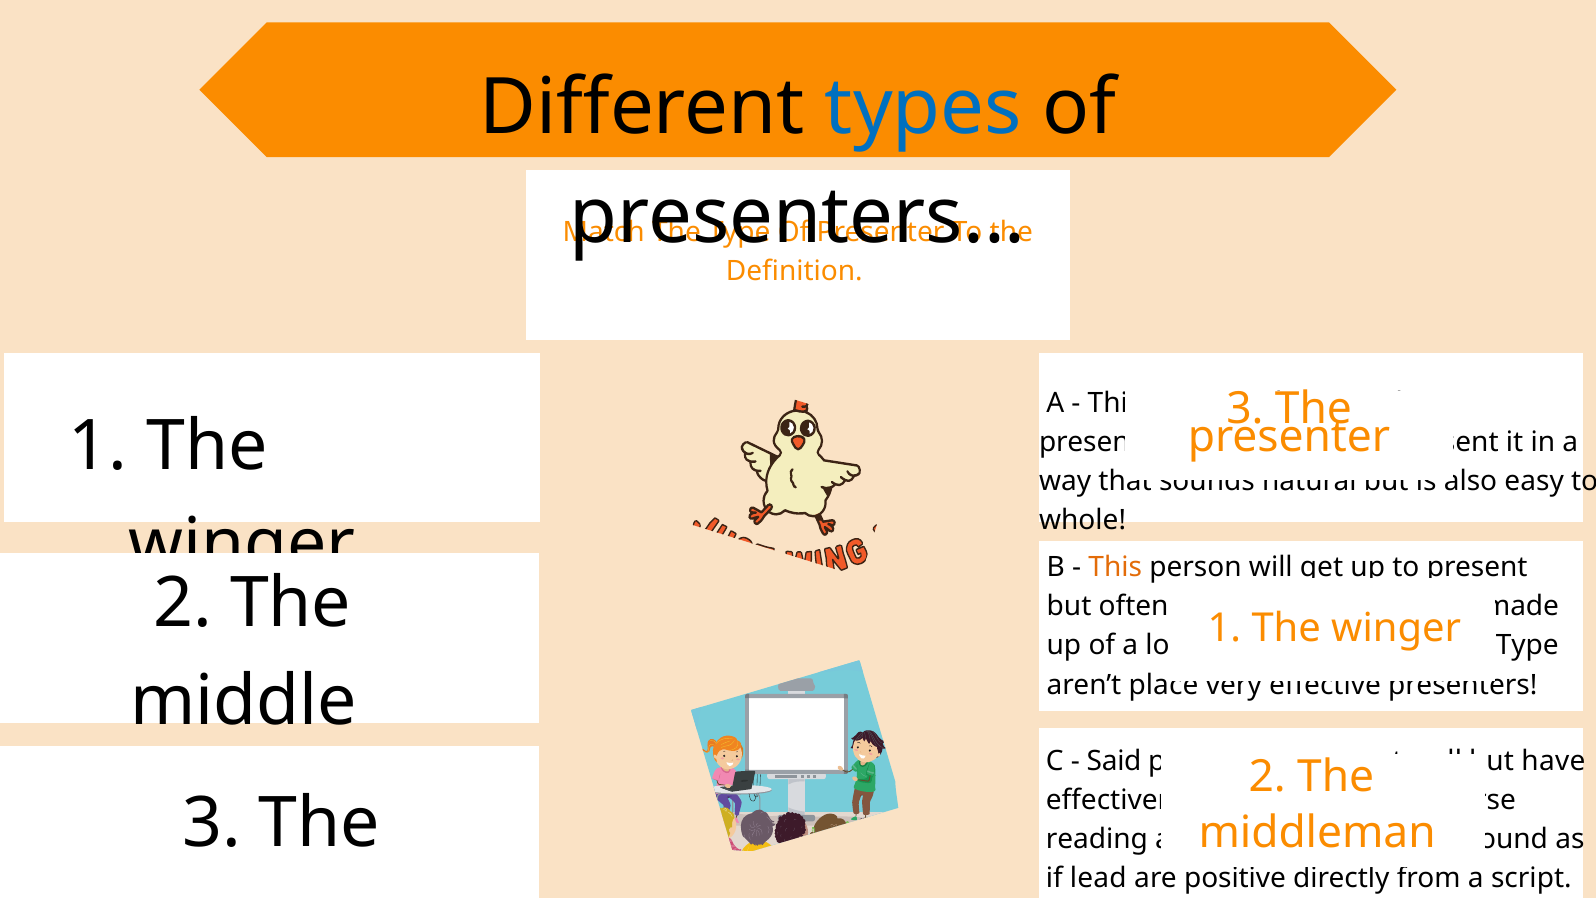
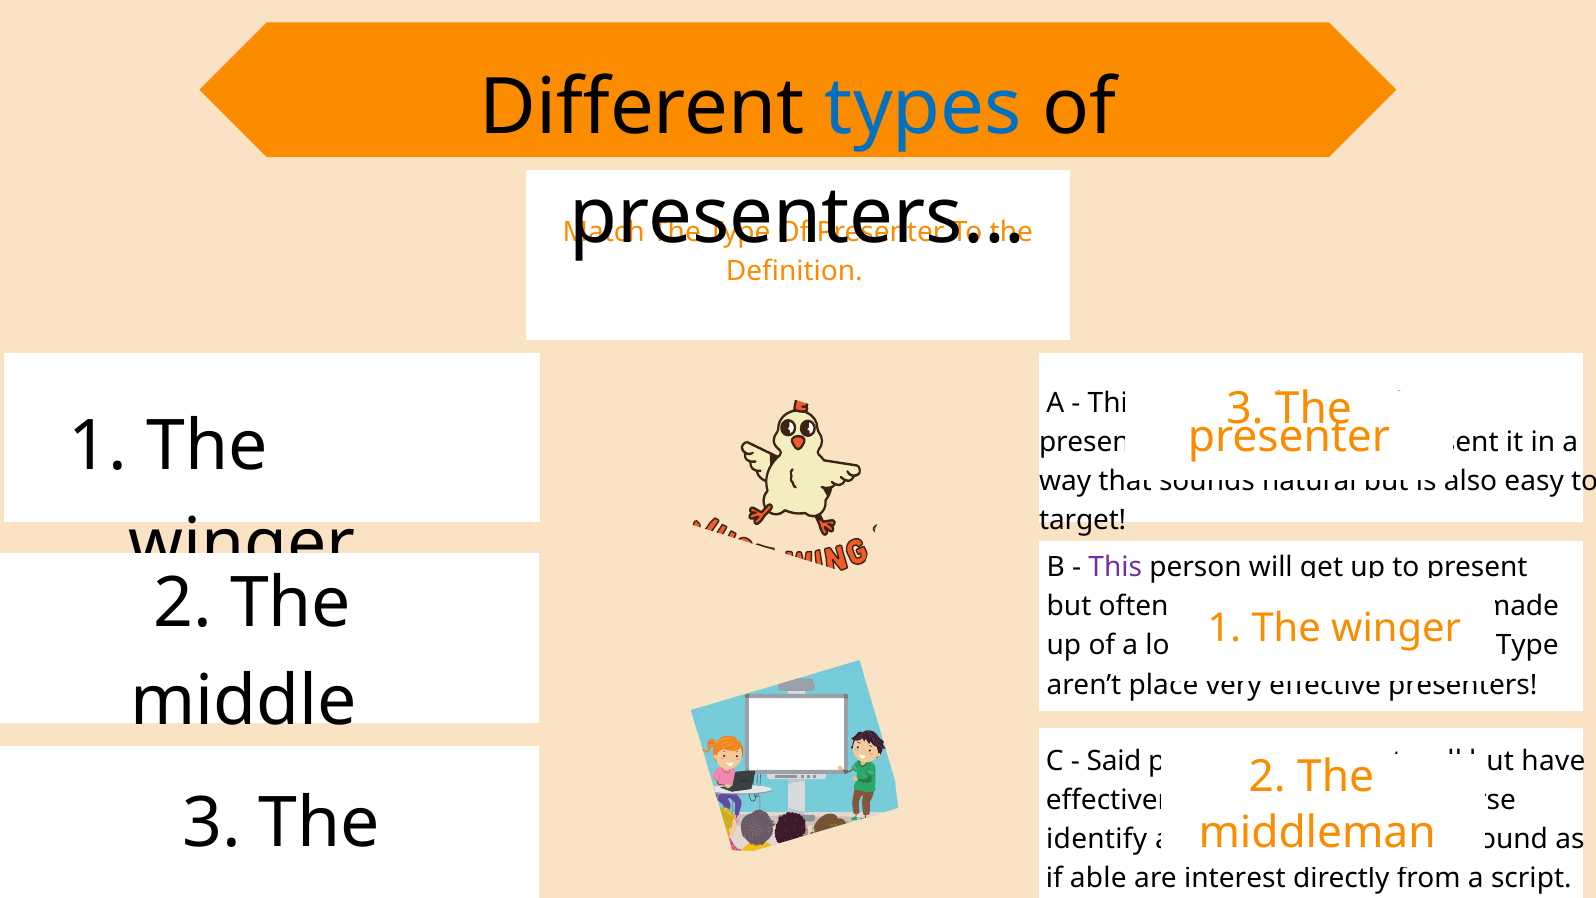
whole: whole -> target (1083, 521)
This colour: orange -> purple (1115, 567)
reading: reading -> identify (1097, 839)
if lead: lead -> able (1098, 878)
positive: positive -> interest (1235, 878)
